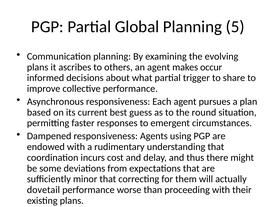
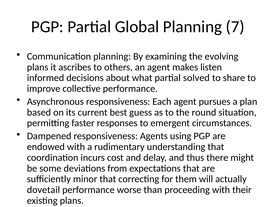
5: 5 -> 7 (235, 27)
occur: occur -> listen (211, 67)
trigger: trigger -> solved (196, 78)
